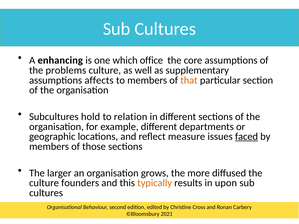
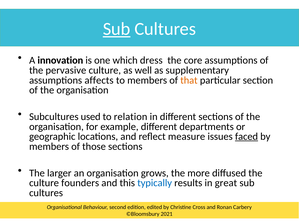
Sub underline: none -> present (117, 29)
enhancing: enhancing -> innovation (60, 60)
office: office -> dress (151, 60)
problems: problems -> pervasive (66, 70)
hold: hold -> used (91, 117)
typically colour: orange -> blue (155, 183)
upon: upon -> great (226, 183)
